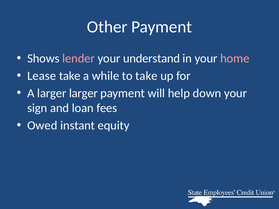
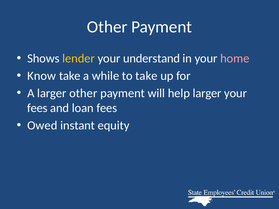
lender colour: pink -> yellow (79, 59)
Lease: Lease -> Know (42, 76)
larger larger: larger -> other (83, 93)
help down: down -> larger (207, 93)
sign: sign -> fees (37, 108)
